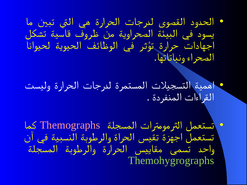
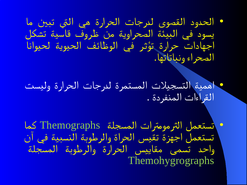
Themographs colour: pink -> light green (70, 125)
